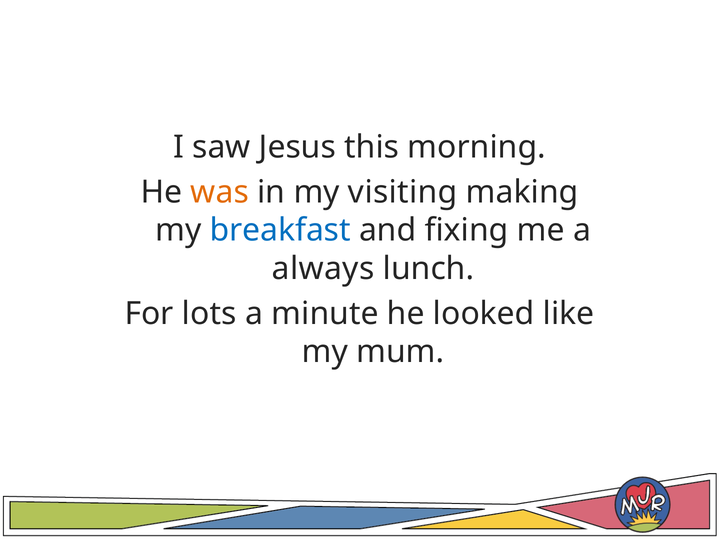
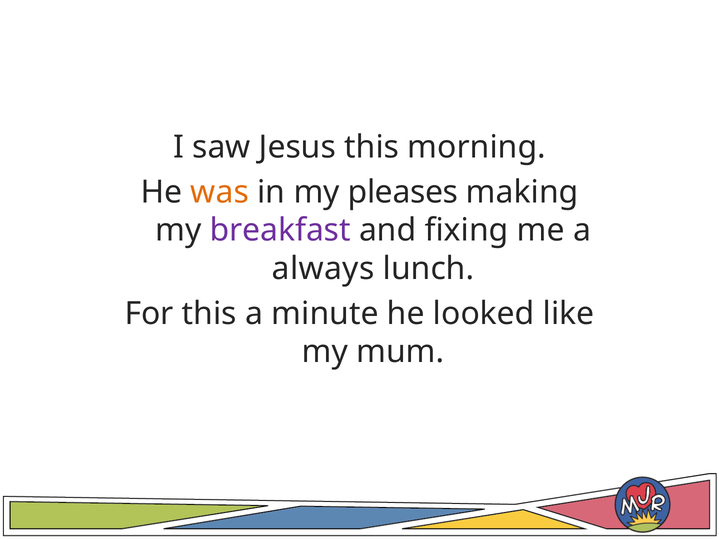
visiting: visiting -> pleases (403, 192)
breakfast colour: blue -> purple (280, 231)
For lots: lots -> this (209, 314)
